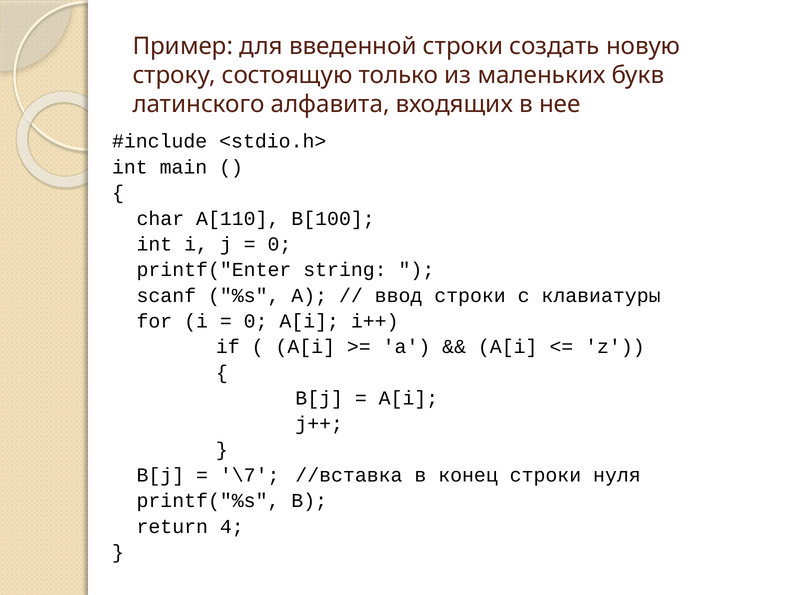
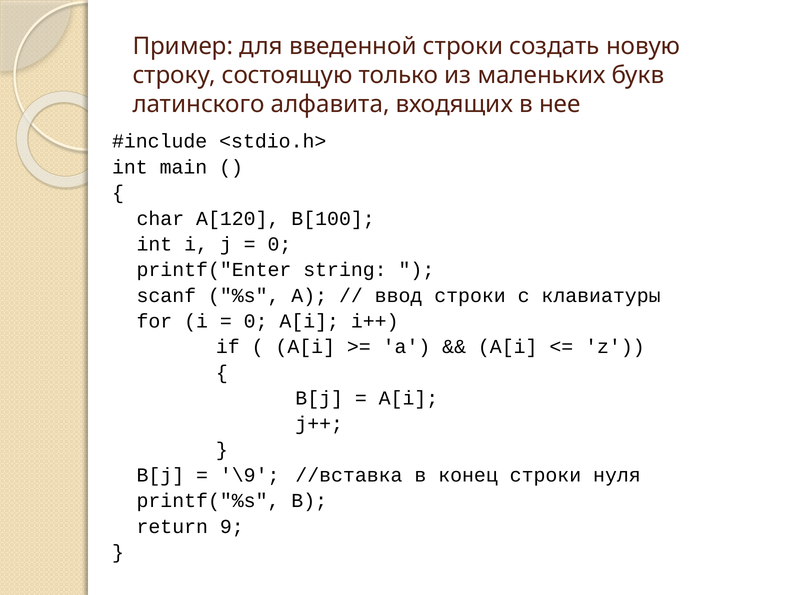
A[110: A[110 -> A[120 (238, 219)
\7: \7 -> \9 (250, 476)
4: 4 -> 9 (232, 527)
